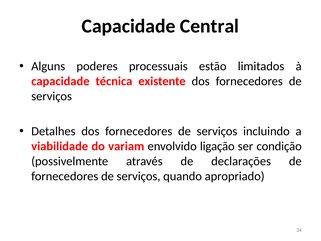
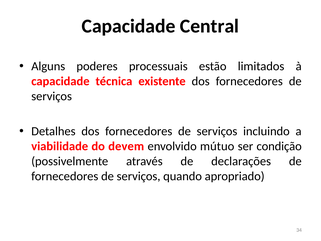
variam: variam -> devem (126, 146)
ligação: ligação -> mútuo (217, 146)
